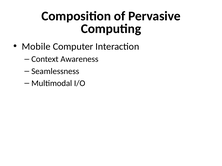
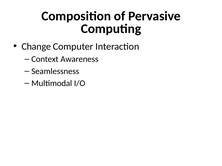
Mobile: Mobile -> Change (36, 47)
